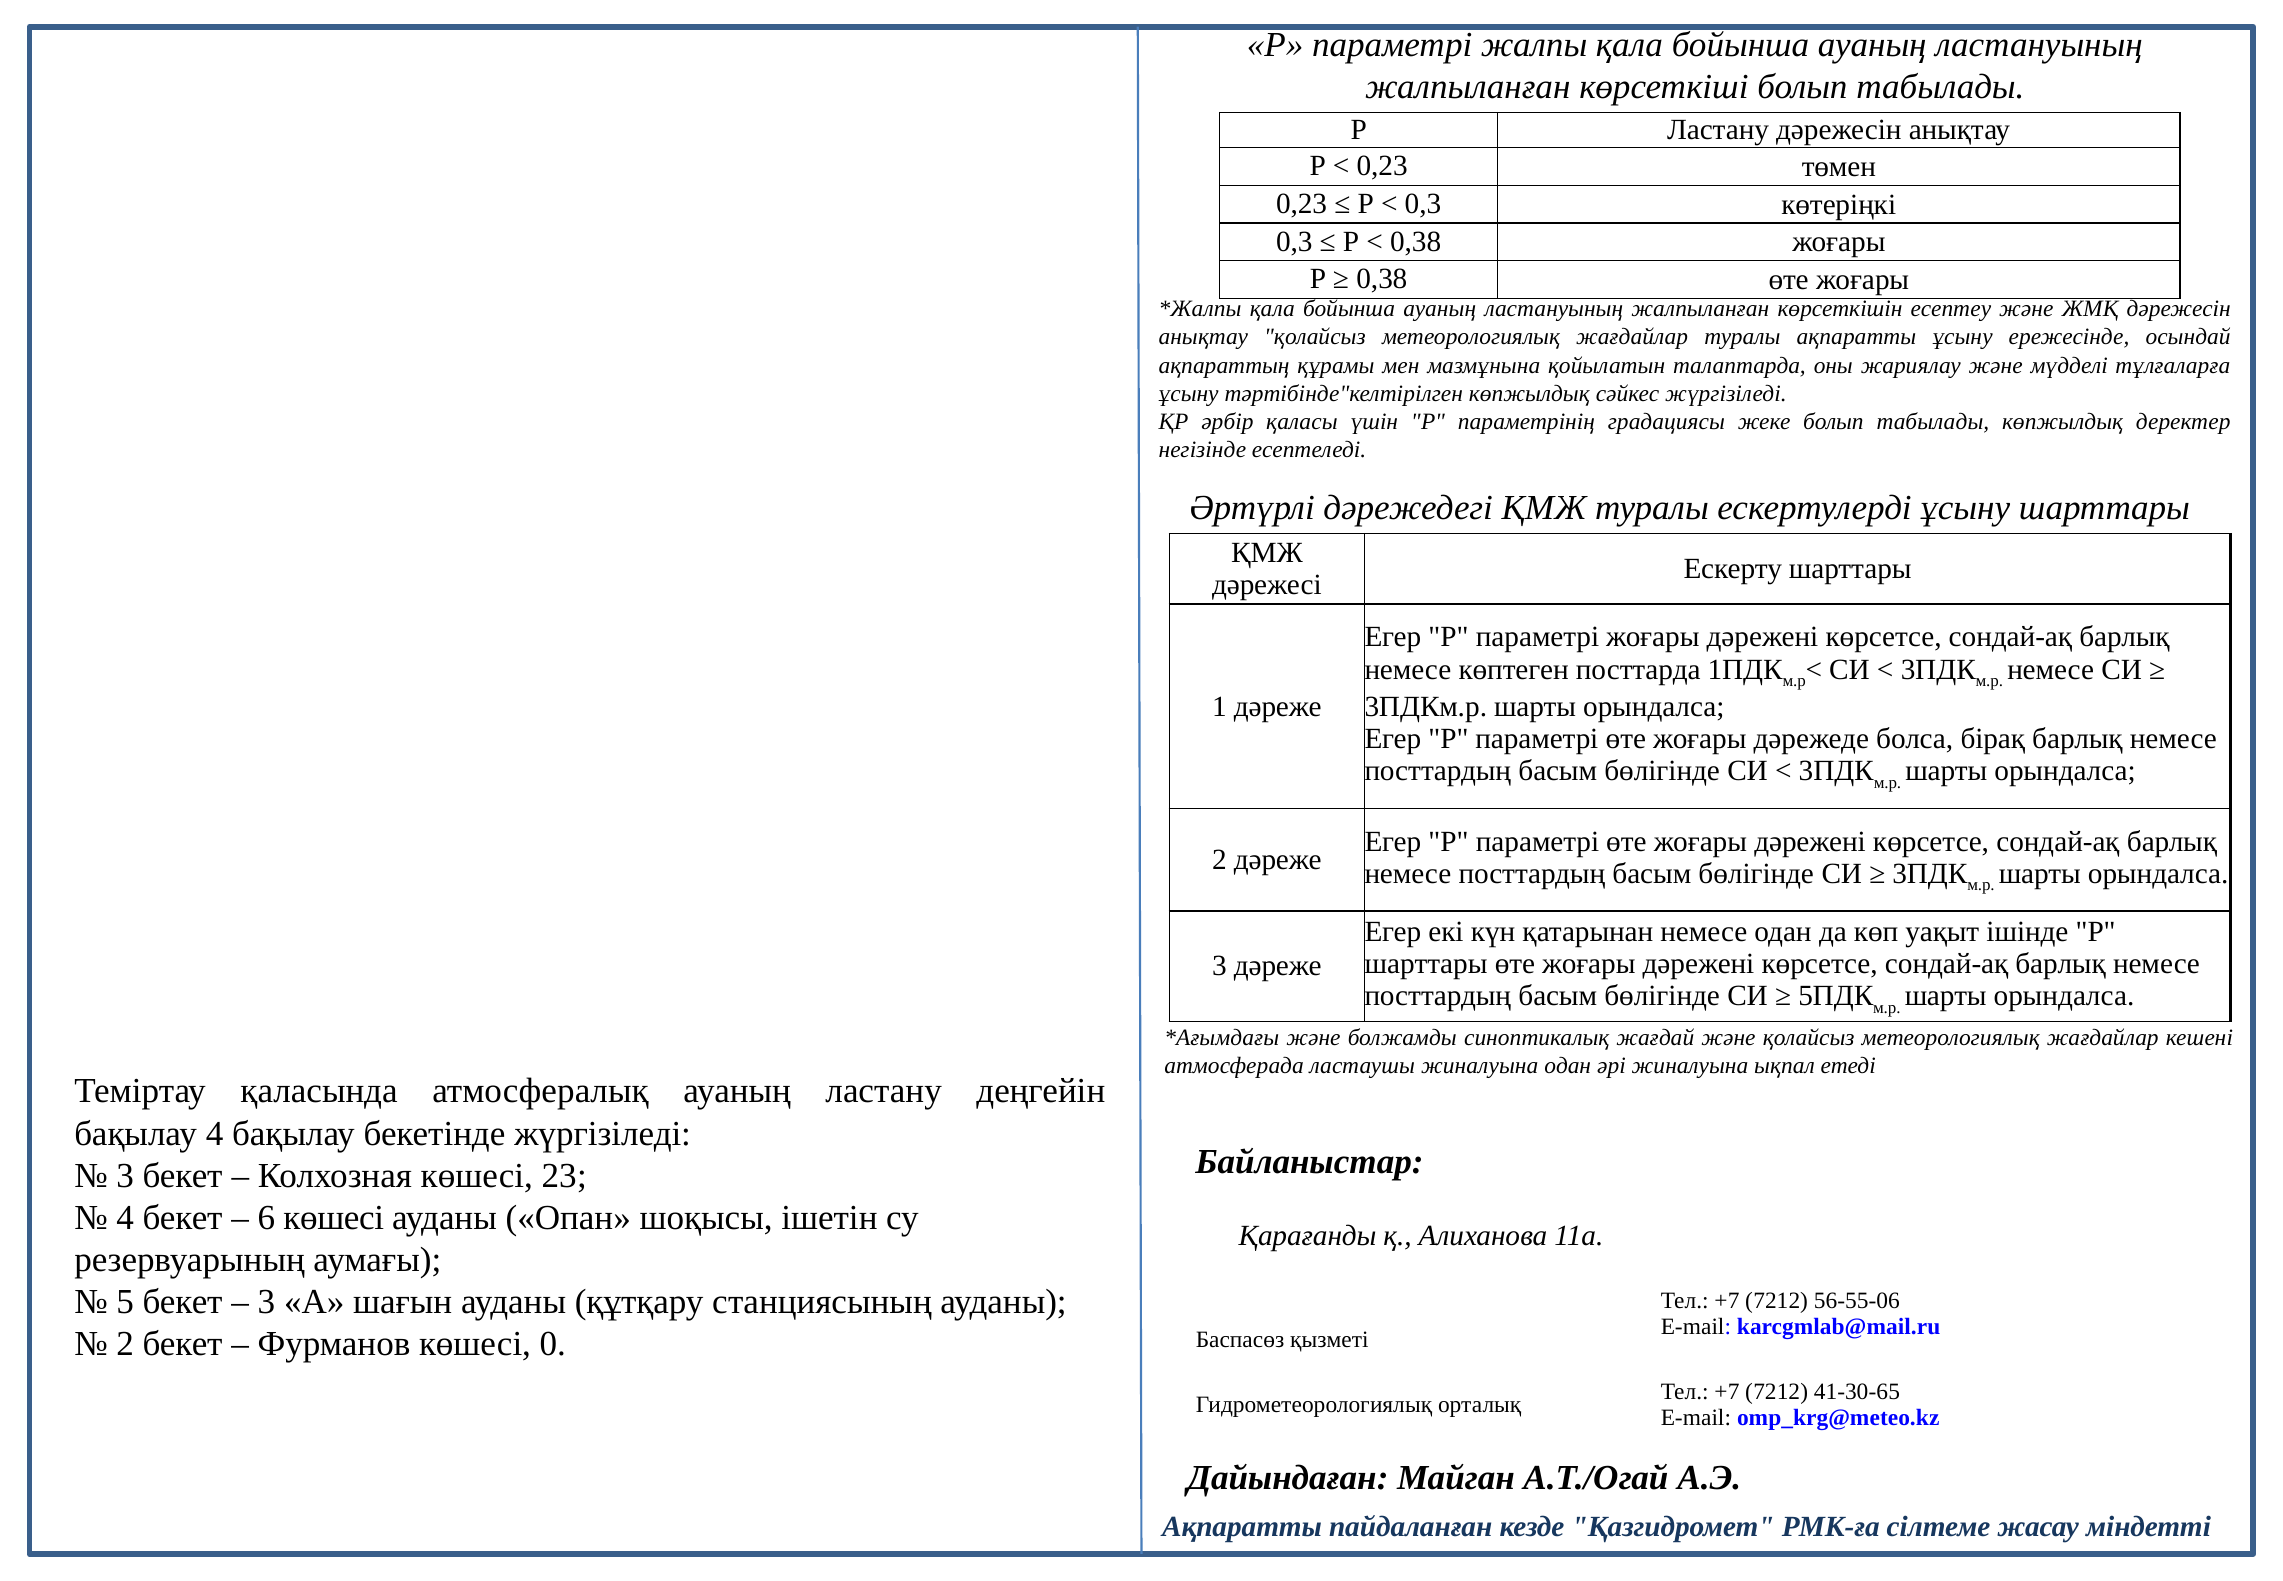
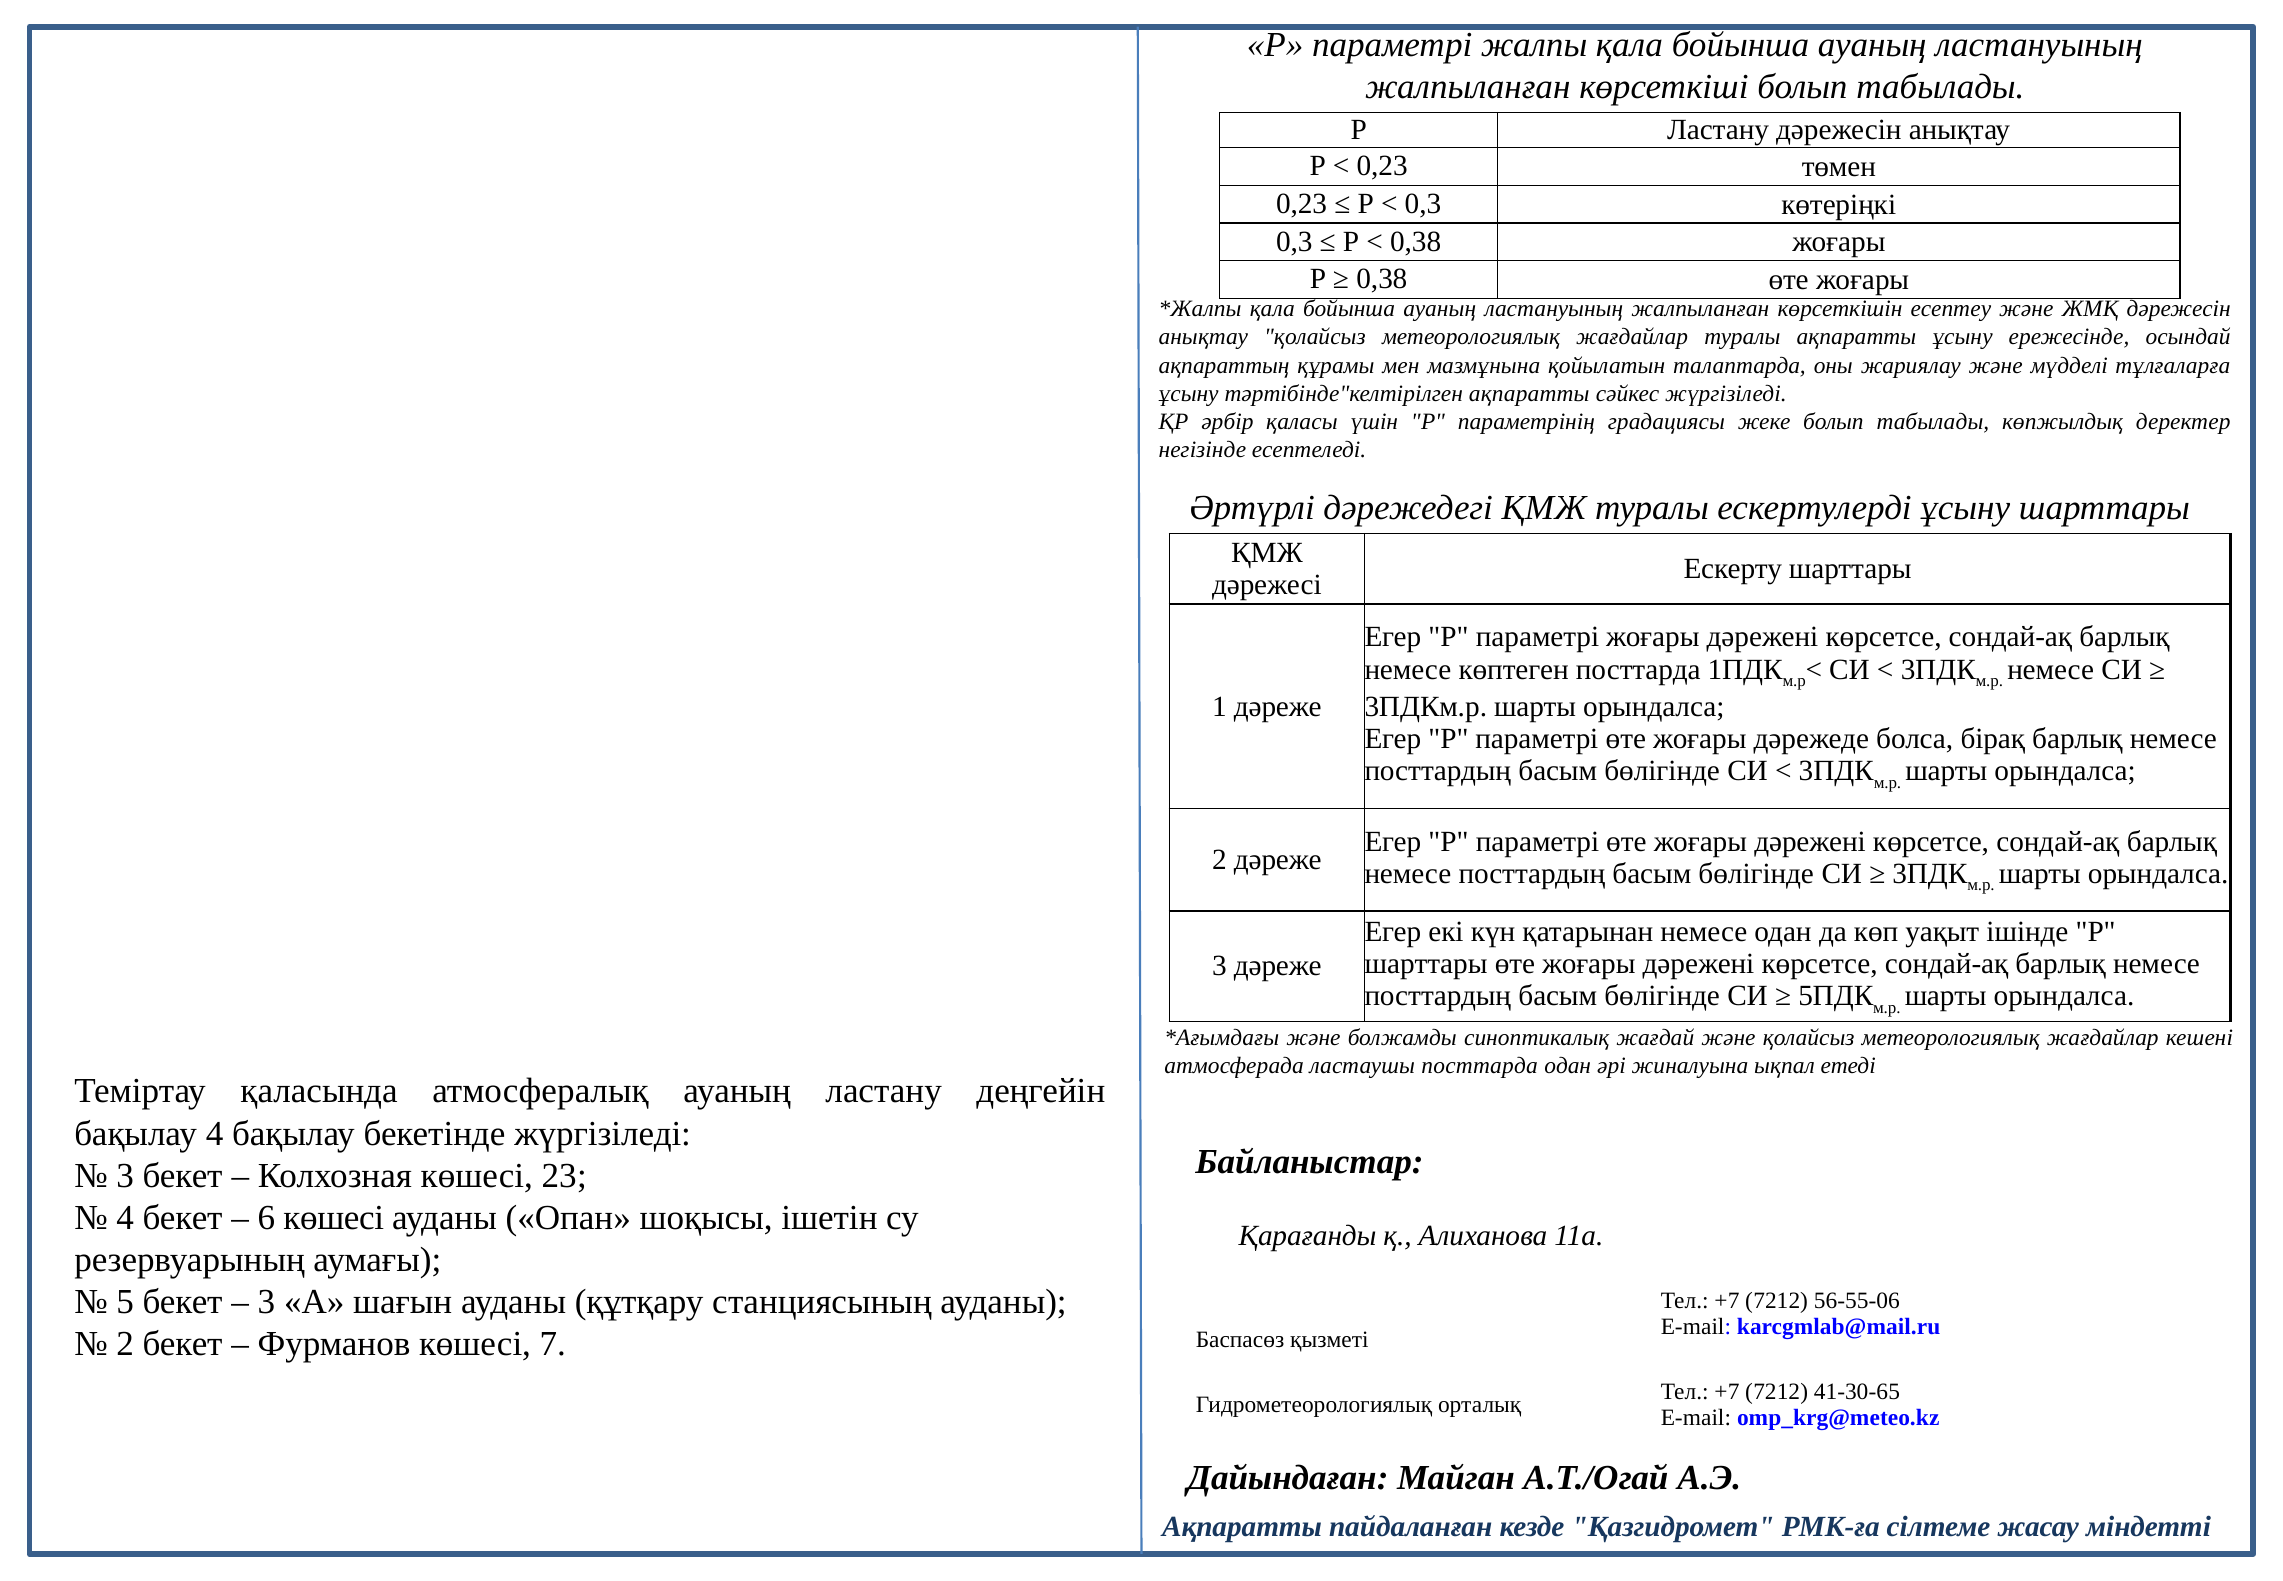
тәртібінде"келтірілген көпжылдық: көпжылдық -> ақпаратты (1529, 393)
ластаушы жиналуына: жиналуына -> посттарда (1480, 1066)
0: 0 -> 7 (553, 1344)
